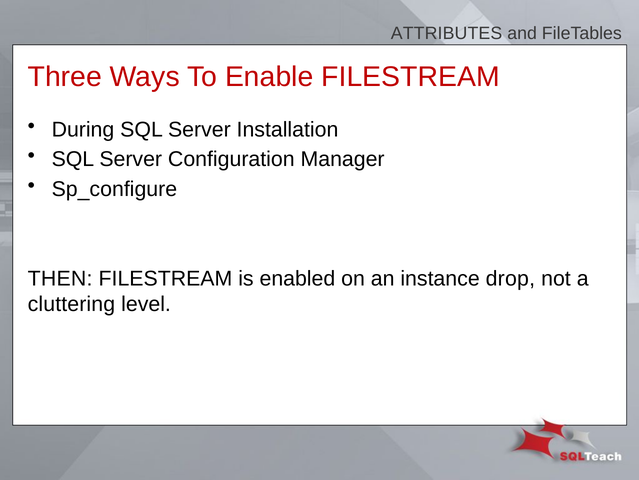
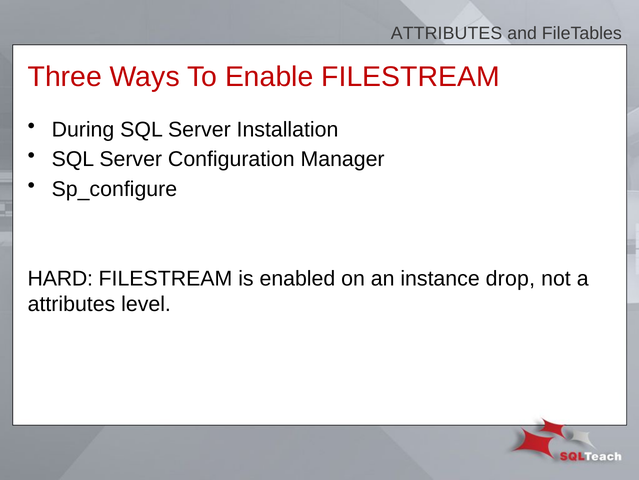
THEN: THEN -> HARD (60, 278)
cluttering: cluttering -> attributes (71, 304)
